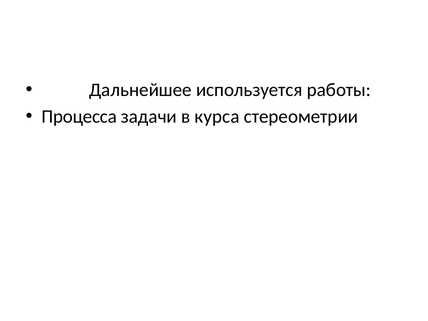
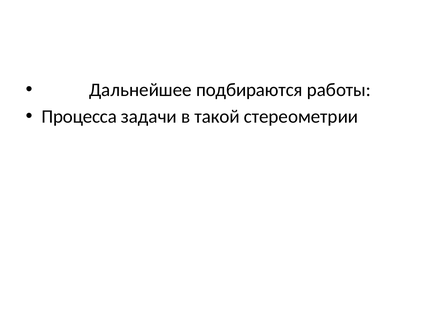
используется: используется -> подбираются (249, 90)
курса: курса -> такой (217, 116)
